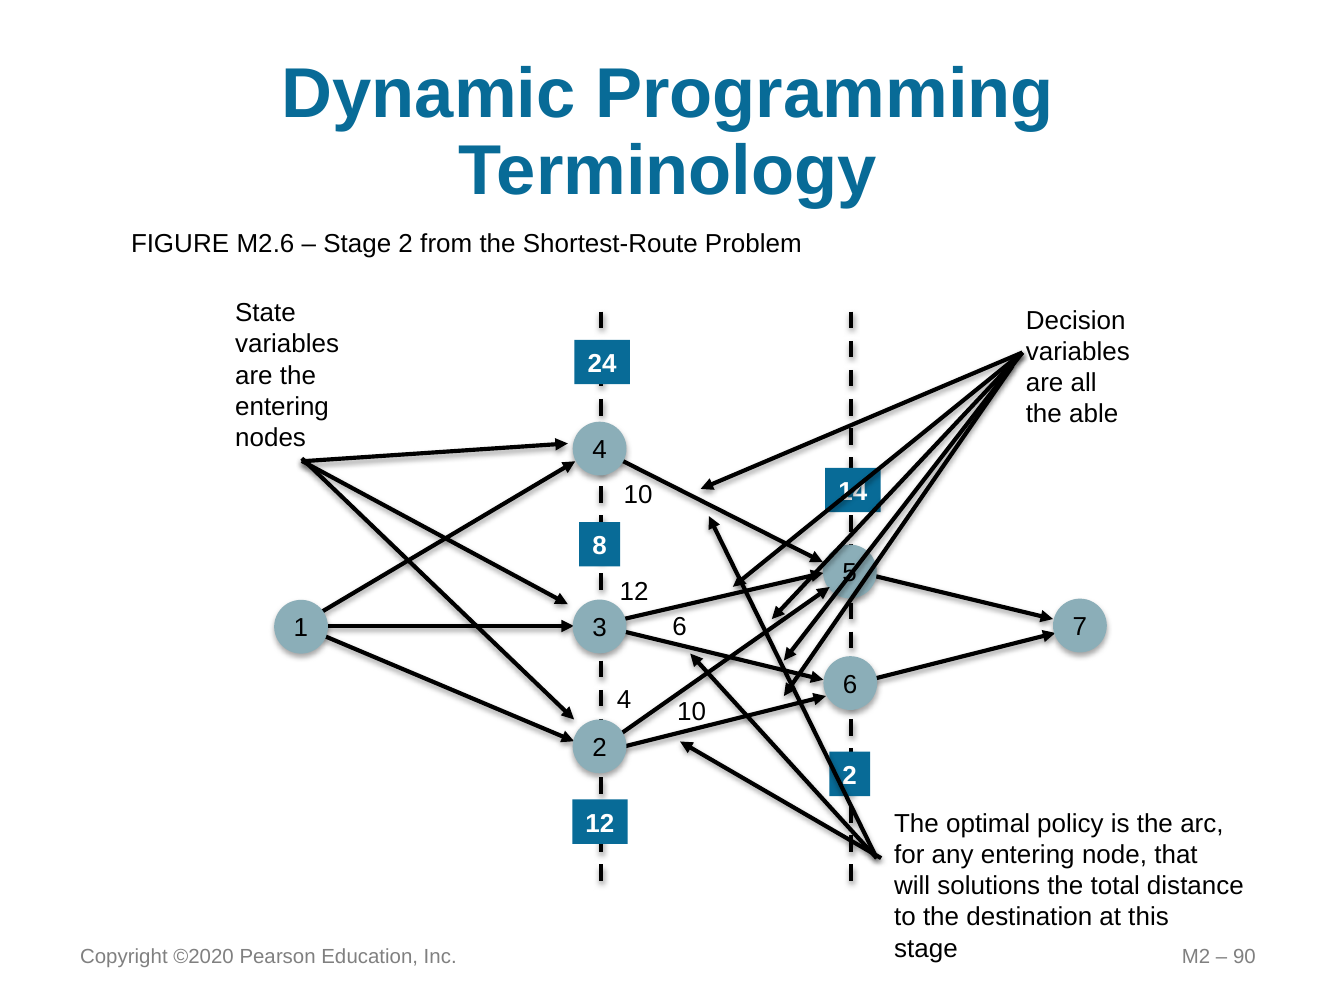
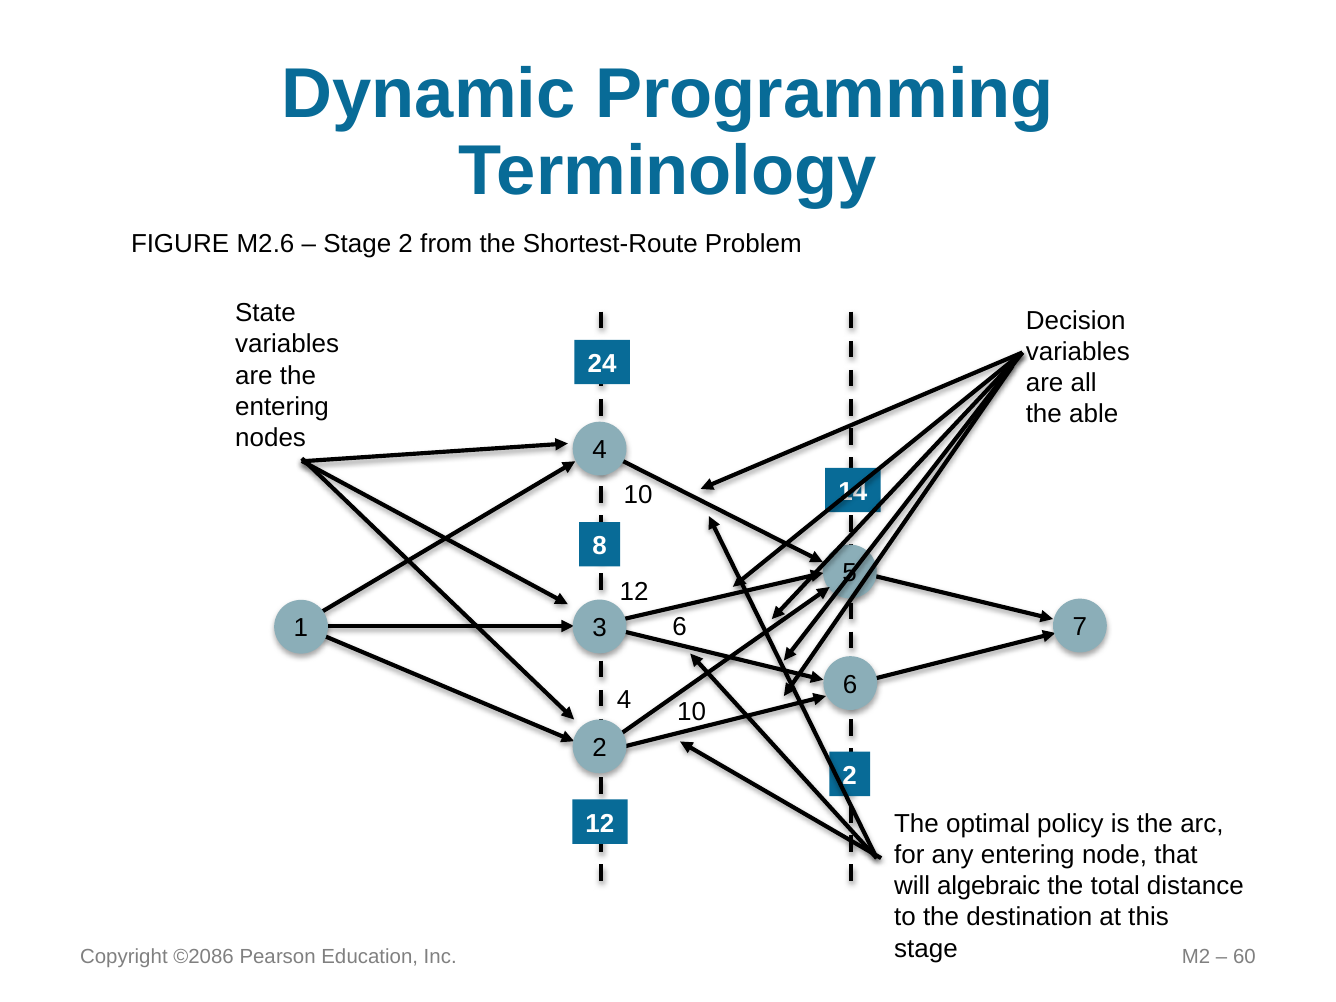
solutions: solutions -> algebraic (989, 886)
©2020: ©2020 -> ©2086 (204, 957)
90: 90 -> 60 (1244, 957)
